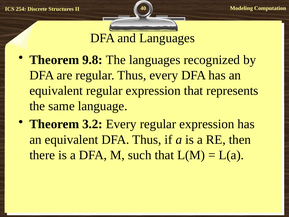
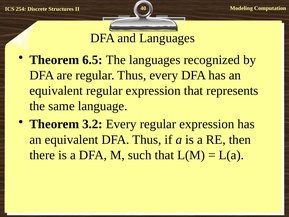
9.8: 9.8 -> 6.5 (92, 60)
